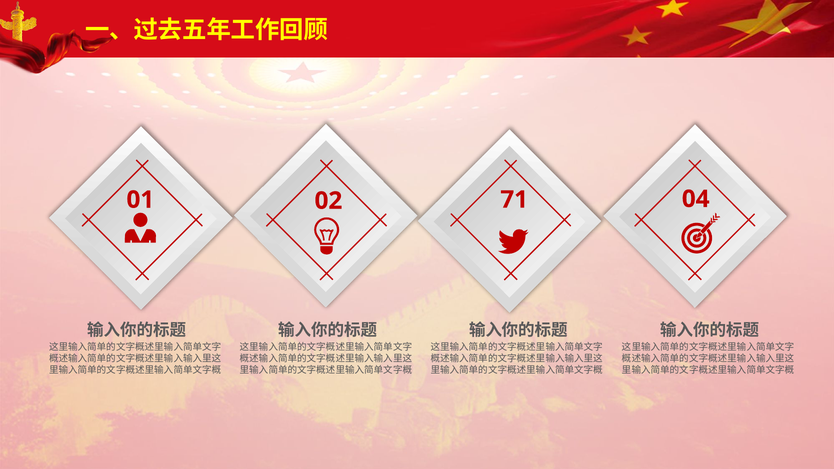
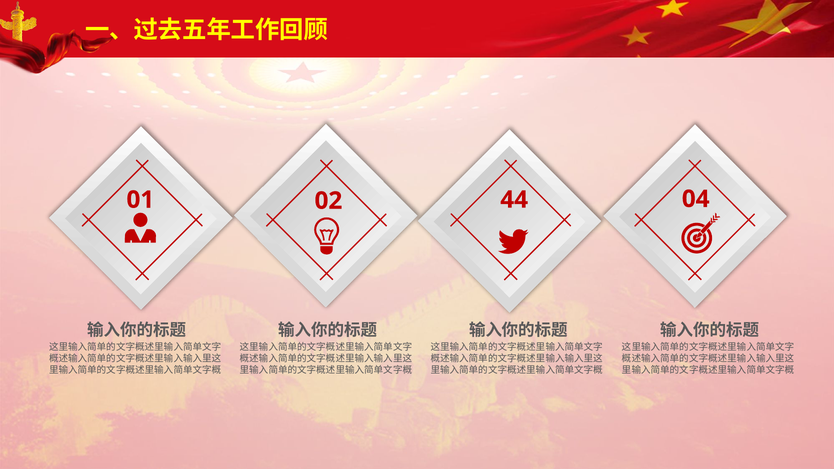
71: 71 -> 44 (514, 200)
